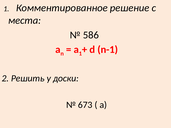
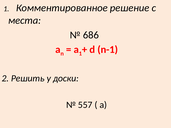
586: 586 -> 686 (91, 35)
673: 673 -> 557 (85, 105)
